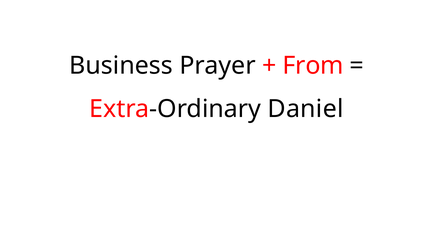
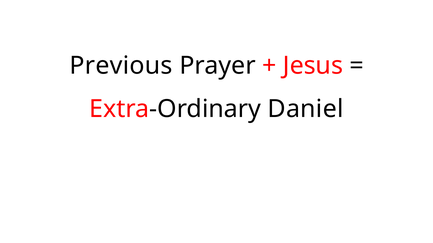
Business: Business -> Previous (121, 66)
From: From -> Jesus (313, 66)
